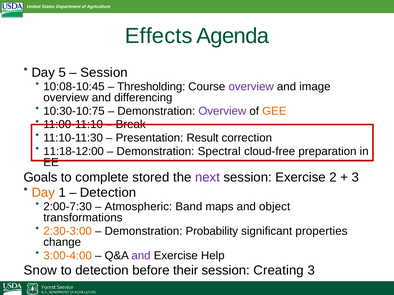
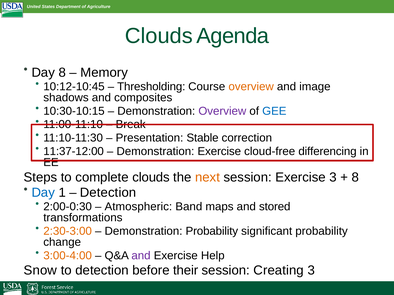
Effects: Effects -> Clouds (159, 36)
Day 5: 5 -> 8 (62, 73)
Session: Session -> Memory (104, 73)
10:08-10:45: 10:08-10:45 -> 10:12-10:45 (74, 87)
overview colour: purple -> orange (251, 87)
overview: overview -> shadows (66, 98)
differencing: differencing -> composites (143, 98)
10:30-10:75: 10:30-10:75 -> 10:30-10:15 (74, 111)
GEE colour: orange -> blue (274, 111)
Result: Result -> Stable (203, 138)
11:18-12:00: 11:18-12:00 -> 11:37-12:00 (74, 152)
Demonstration Spectral: Spectral -> Exercise (219, 152)
preparation: preparation -> differencing (327, 152)
Goals: Goals -> Steps (40, 177)
complete stored: stored -> clouds (151, 177)
next colour: purple -> orange (207, 177)
Exercise 2: 2 -> 3 (333, 177)
3: 3 -> 8 (355, 177)
Day colour: orange -> blue (43, 193)
2:00-7:30: 2:00-7:30 -> 2:00-0:30 (68, 207)
object: object -> stored (275, 207)
significant properties: properties -> probability (322, 231)
